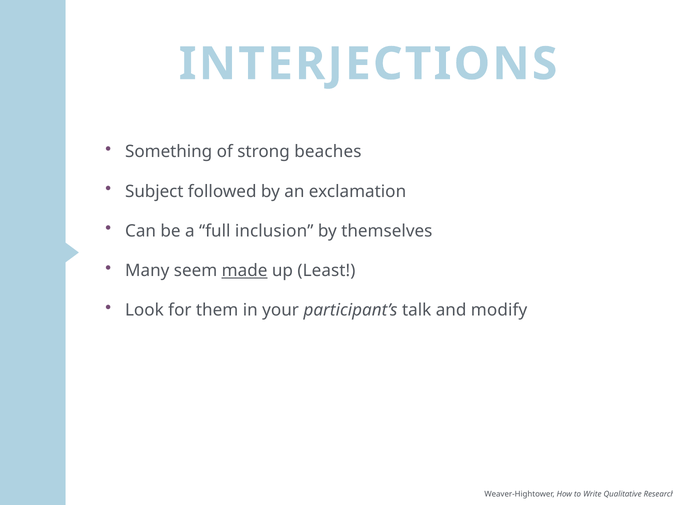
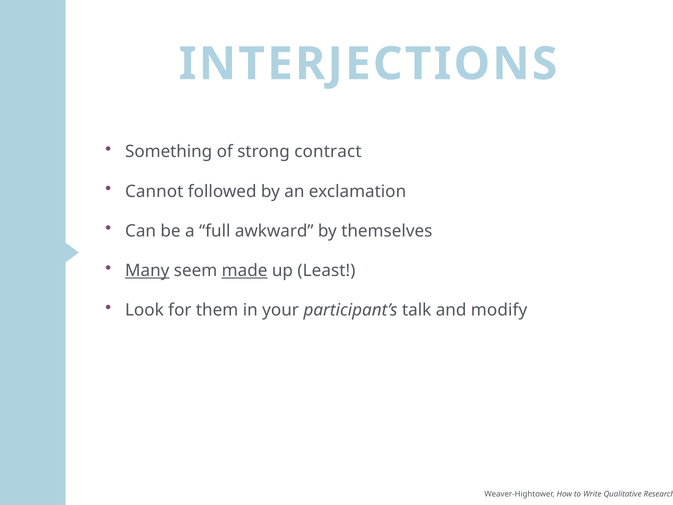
beaches: beaches -> contract (328, 152)
Subject: Subject -> Cannot (154, 191)
inclusion: inclusion -> awkward (274, 231)
Many underline: none -> present (147, 271)
